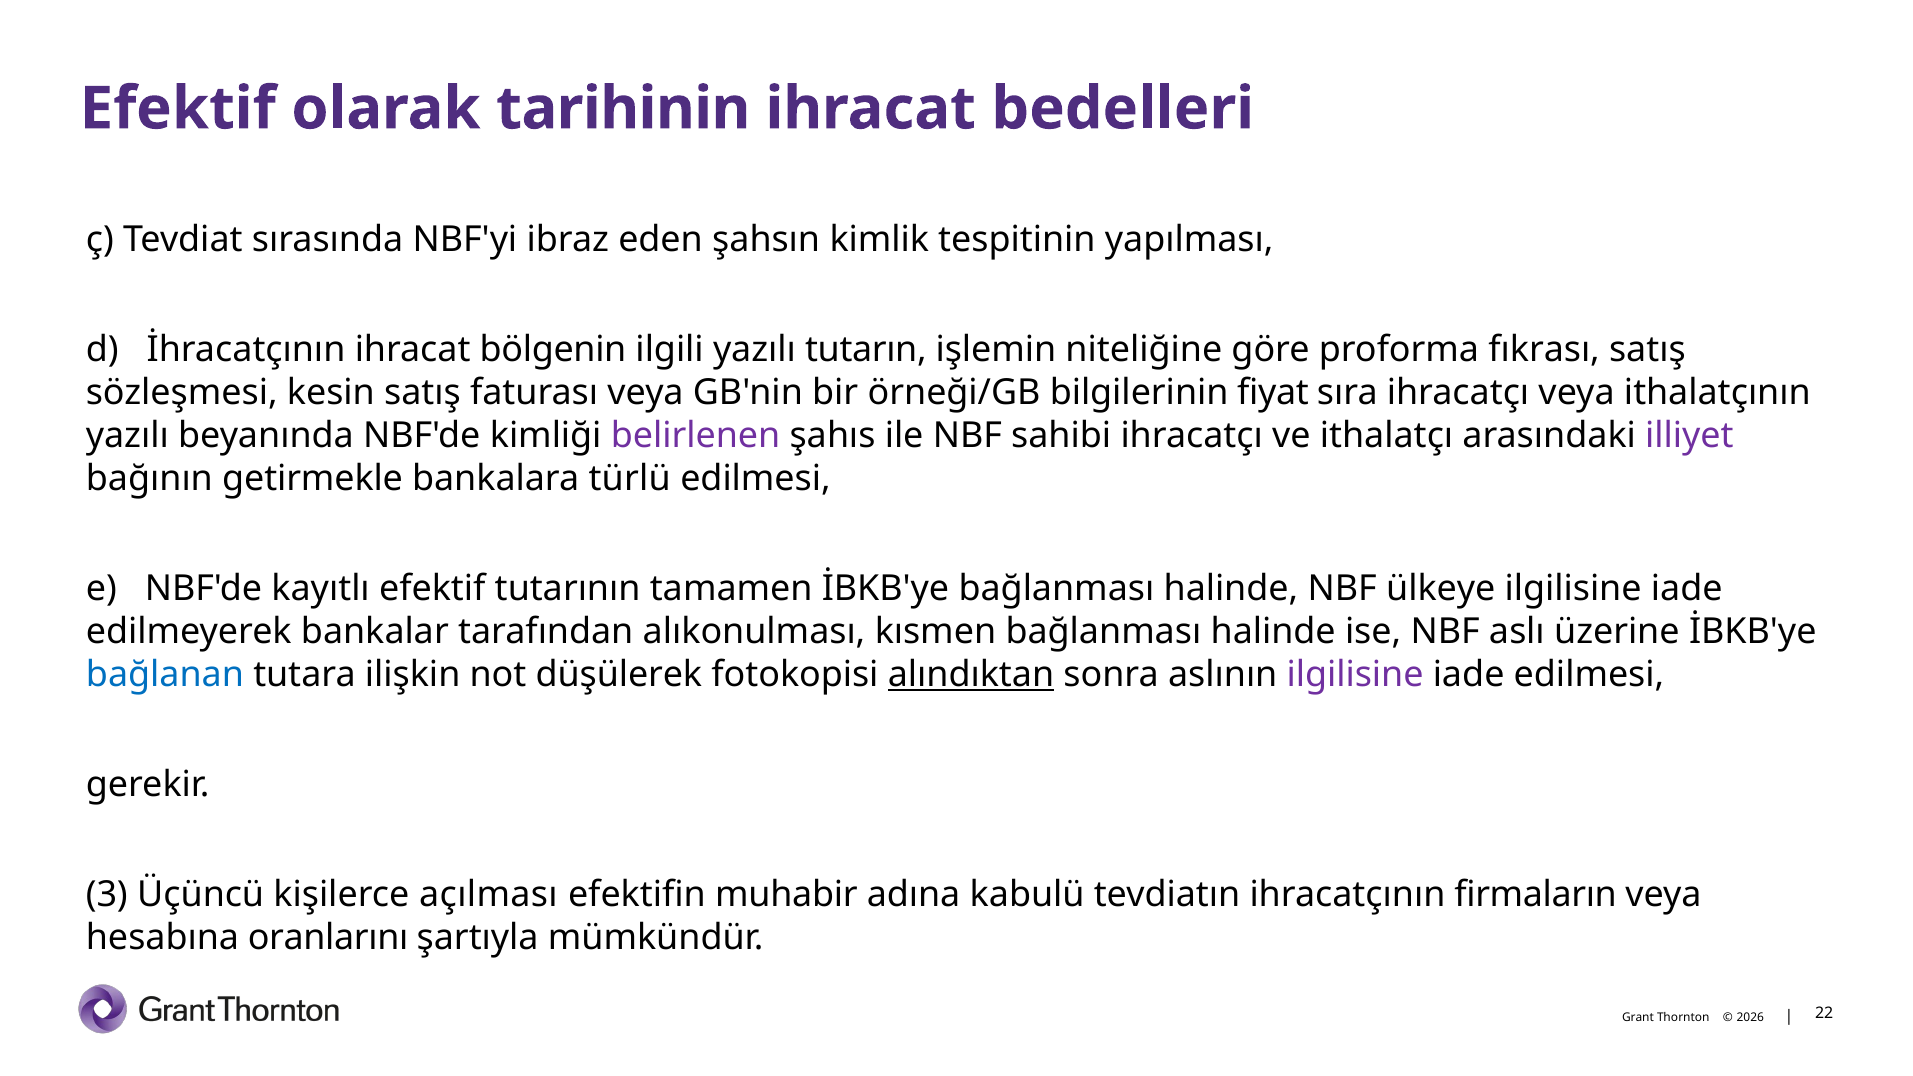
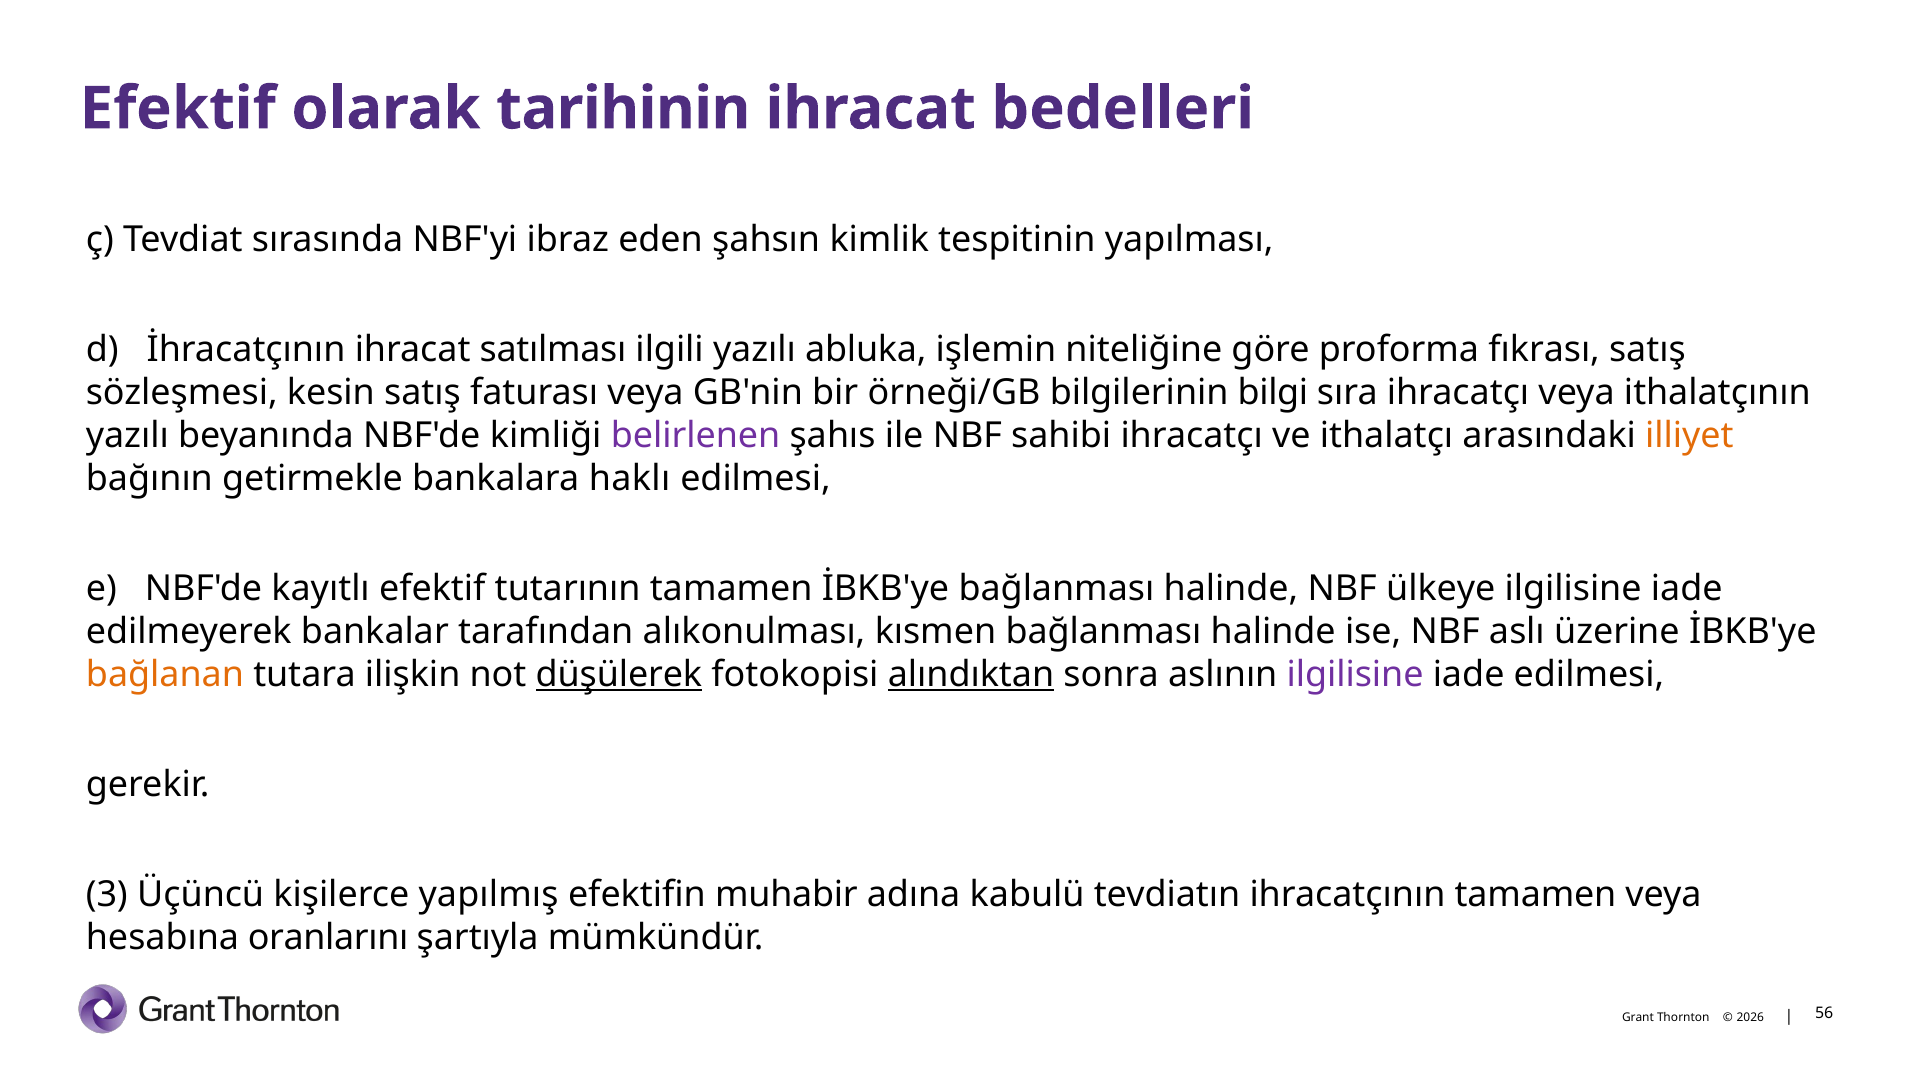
bölgenin: bölgenin -> satılması (553, 349)
tutarın: tutarın -> abluka (866, 349)
fiyat: fiyat -> bilgi (1273, 392)
illiyet colour: purple -> orange (1689, 435)
türlü: türlü -> haklı (630, 478)
bağlanan colour: blue -> orange (165, 674)
düşülerek underline: none -> present (619, 674)
açılması: açılması -> yapılmış (489, 895)
ihracatçının firmaların: firmaların -> tamamen (1536, 895)
22: 22 -> 56 (1824, 1014)
